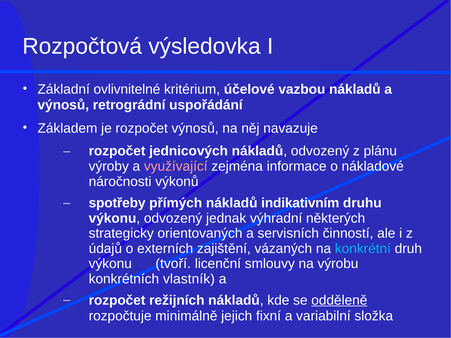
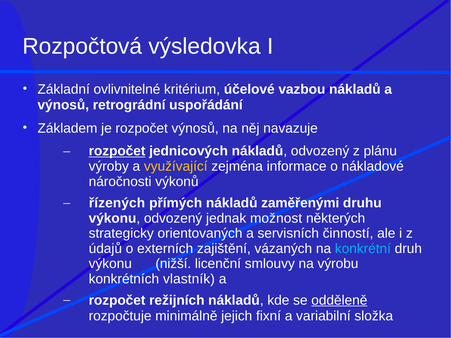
rozpočet underline: none -> present (117, 151)
využívající colour: pink -> yellow (176, 166)
spotřeby: spotřeby -> řízených (117, 203)
indikativním: indikativním -> zaměřenými (300, 203)
výhradní: výhradní -> možnost (276, 218)
tvoří: tvoří -> nižší (173, 264)
